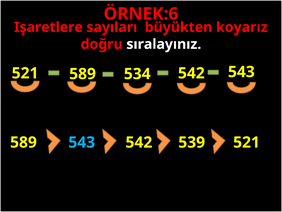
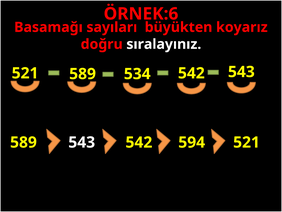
Işaretlere: Işaretlere -> Basamağı (48, 27)
543 colour: light blue -> white (82, 142)
539: 539 -> 594 (192, 142)
